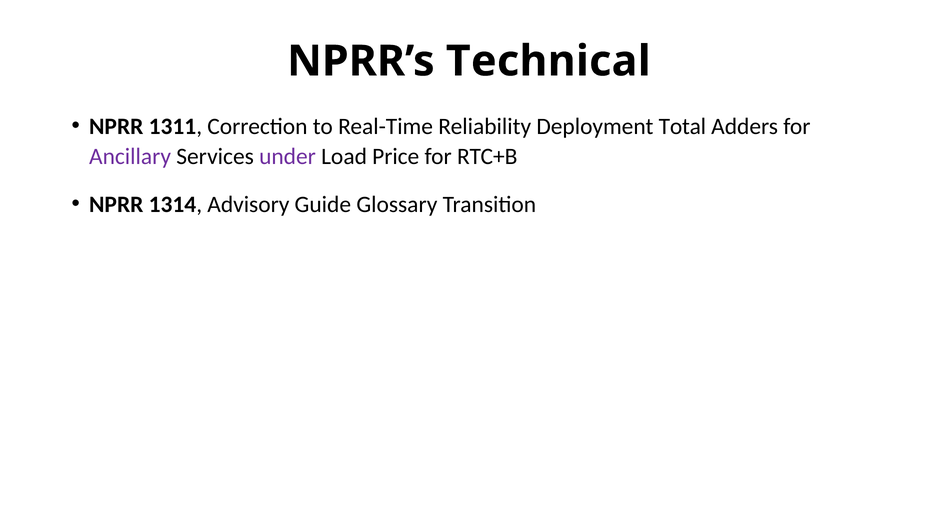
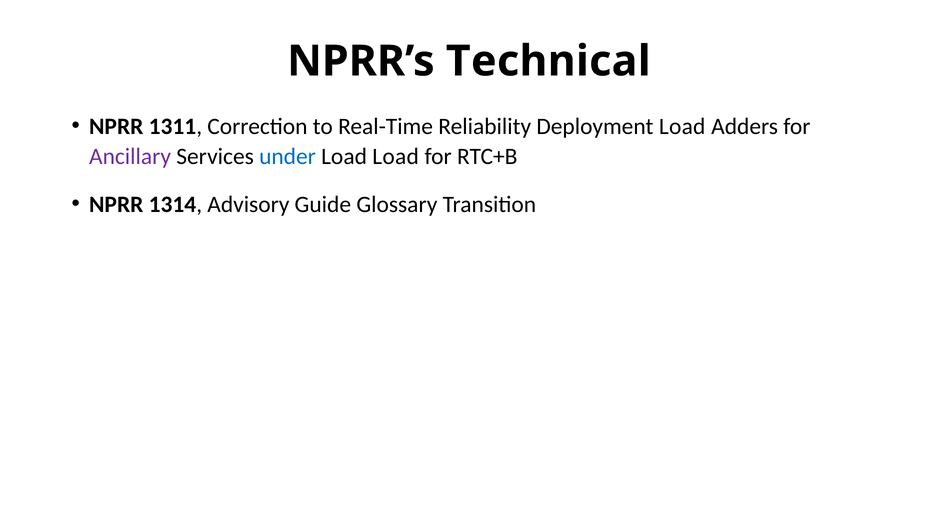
Deployment Total: Total -> Load (682, 126)
under colour: purple -> blue (287, 156)
Load Price: Price -> Load (396, 156)
